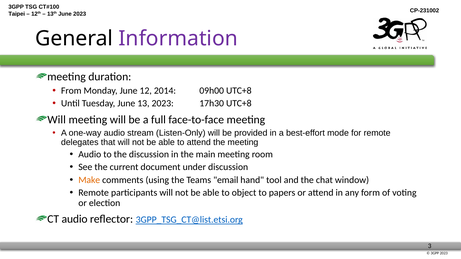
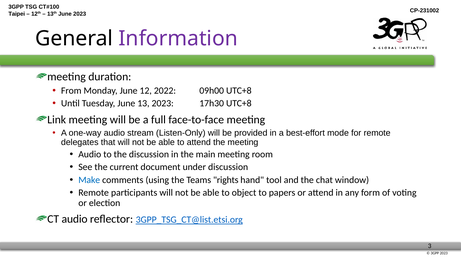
2014: 2014 -> 2022 (165, 91)
Will: Will -> Link (57, 120)
Make colour: orange -> blue (89, 180)
email: email -> rights (226, 180)
